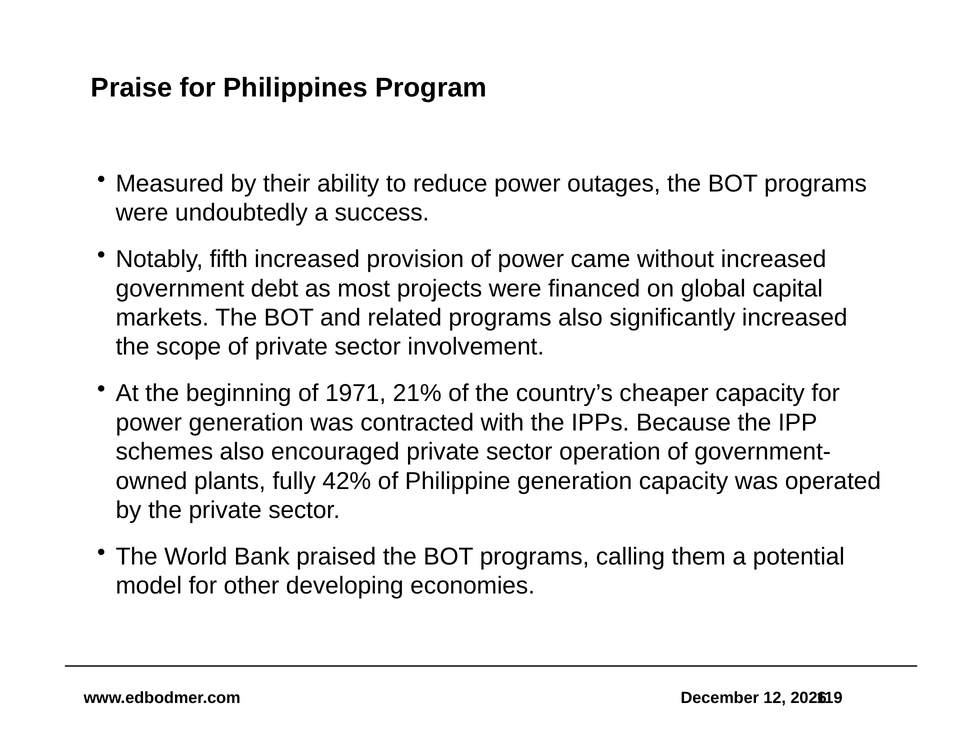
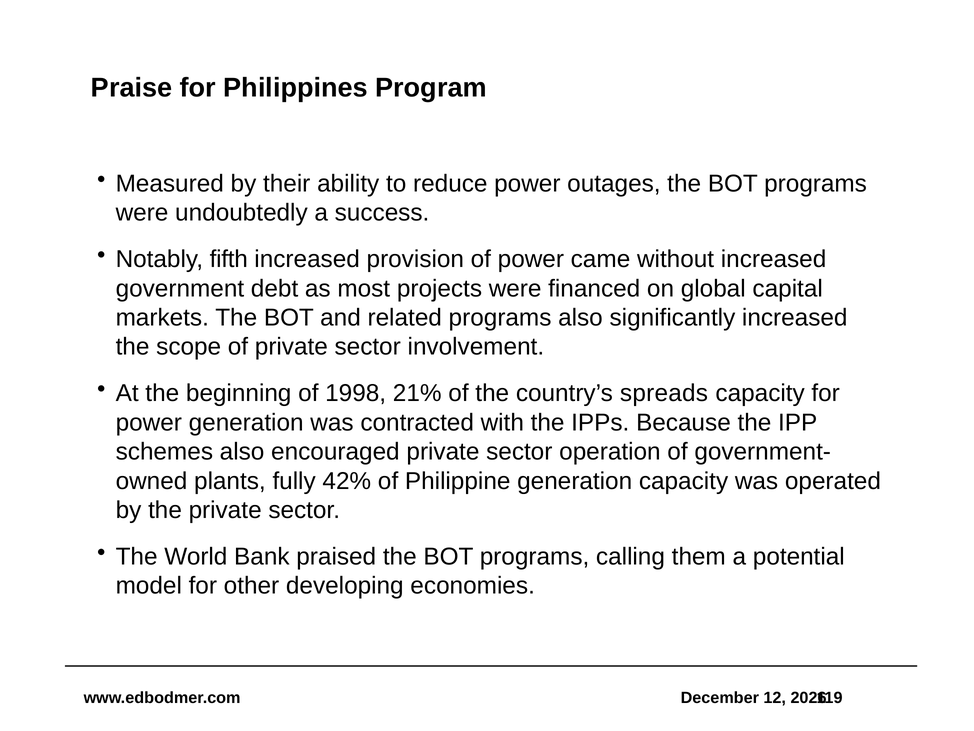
1971: 1971 -> 1998 (356, 393)
cheaper: cheaper -> spreads (664, 393)
